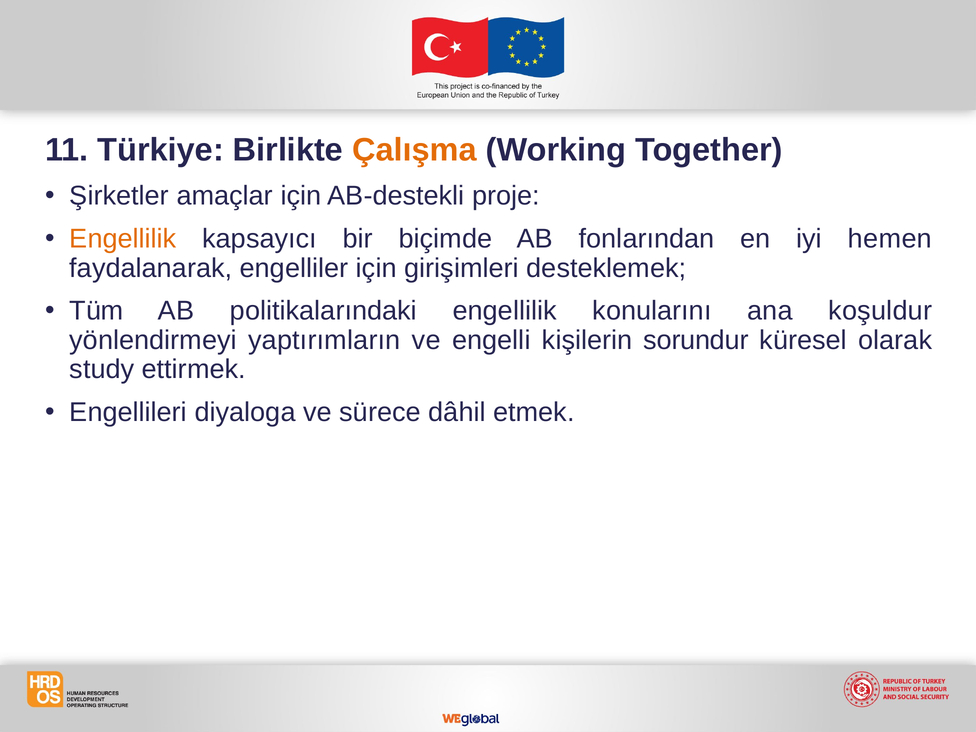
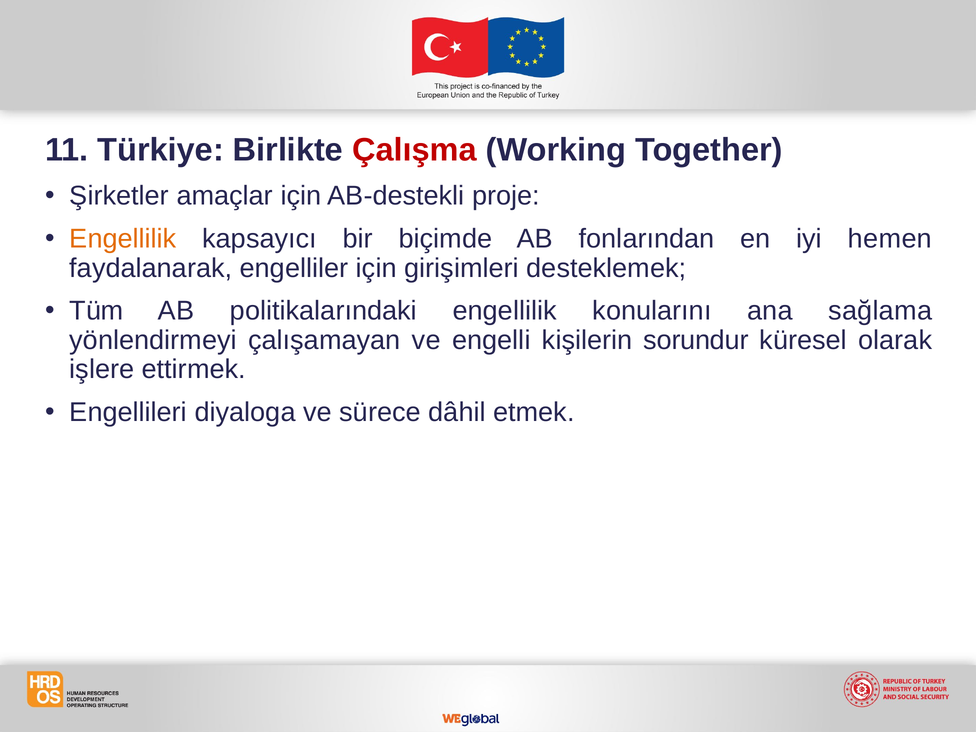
Çalışma colour: orange -> red (414, 150)
koşuldur: koşuldur -> sağlama (880, 311)
yaptırımların: yaptırımların -> çalışamayan (324, 340)
study: study -> işlere (102, 370)
